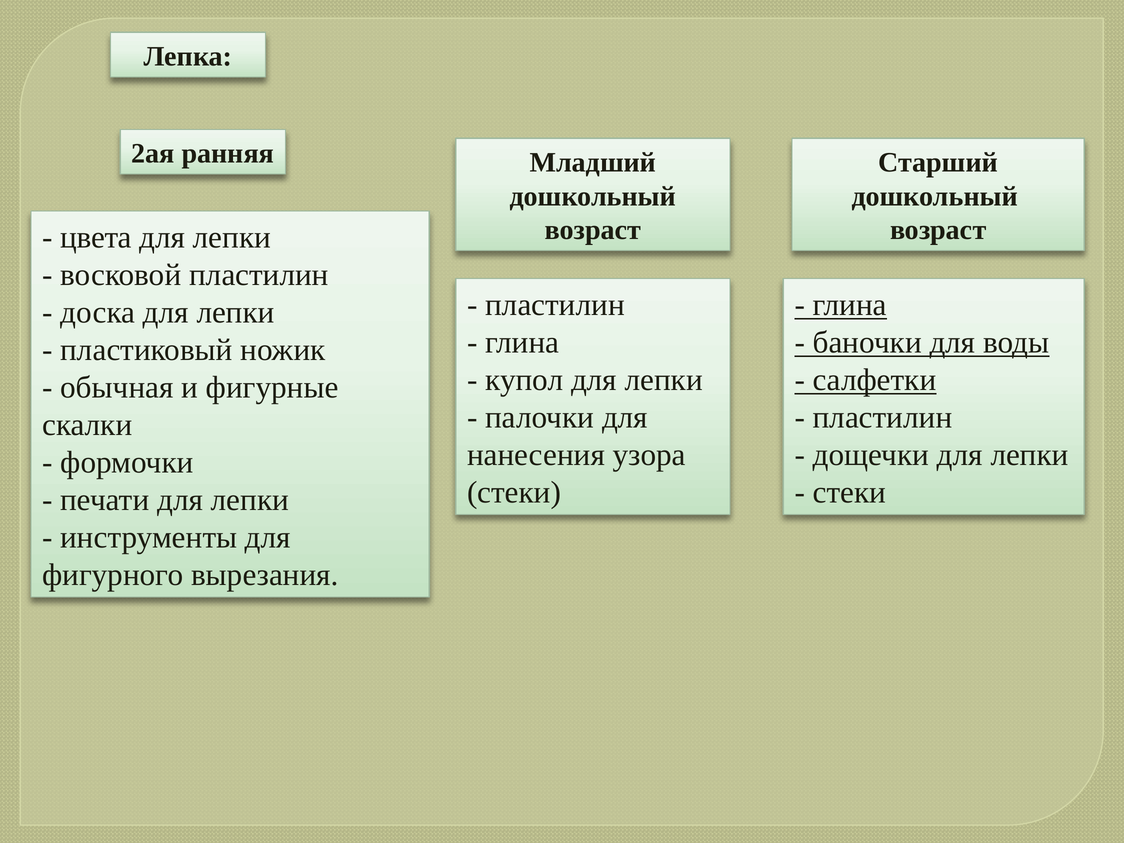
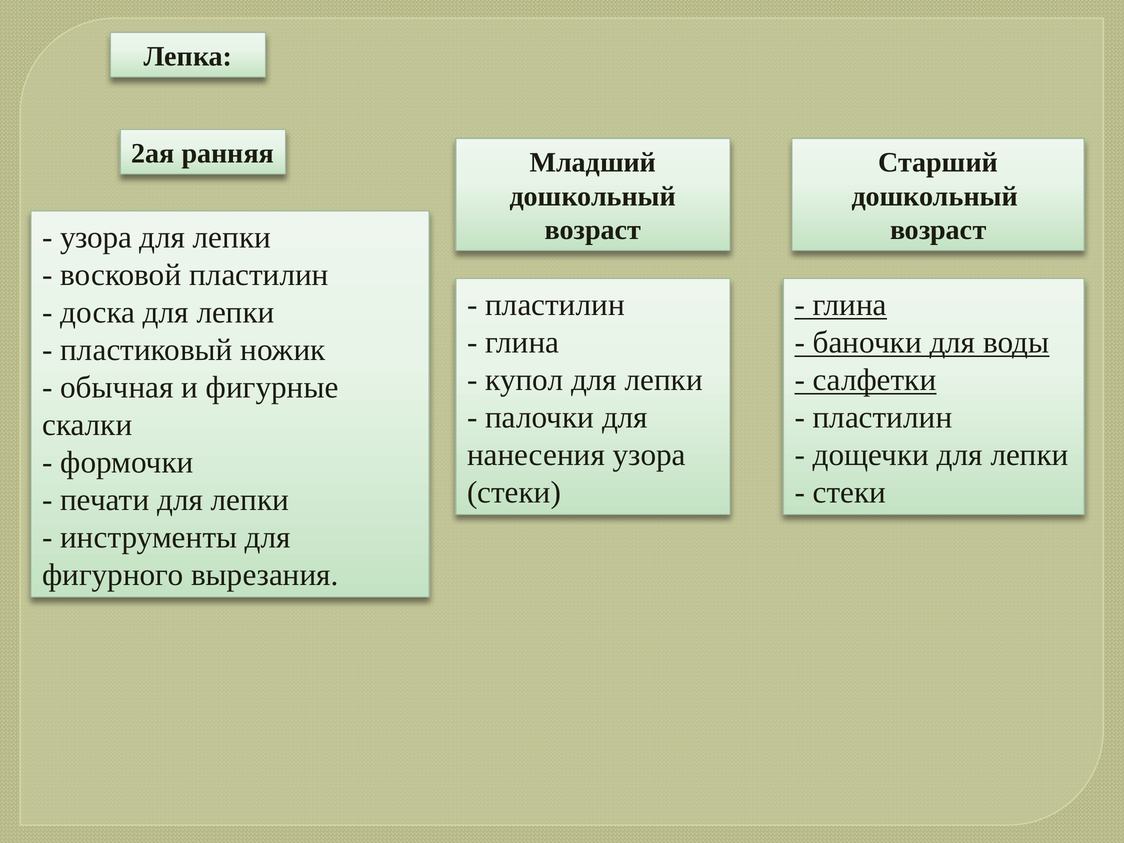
цвета: цвета -> узора (96, 237)
